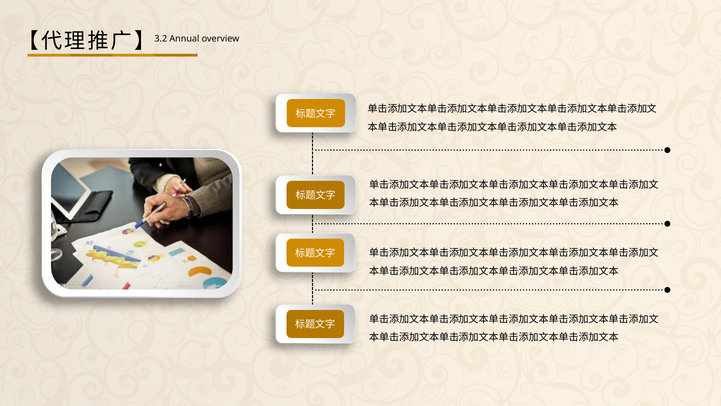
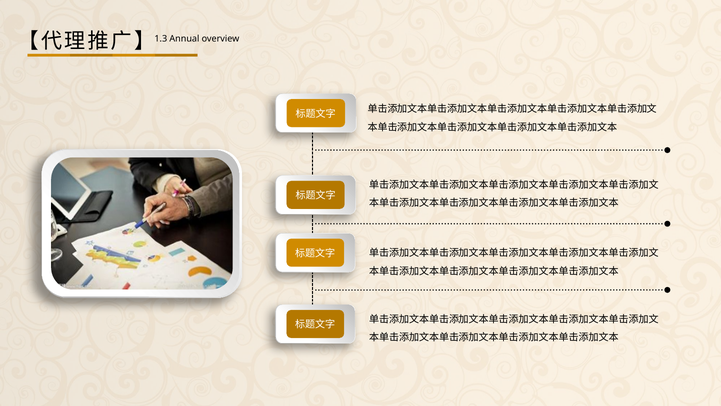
3.2: 3.2 -> 1.3 (161, 39)
